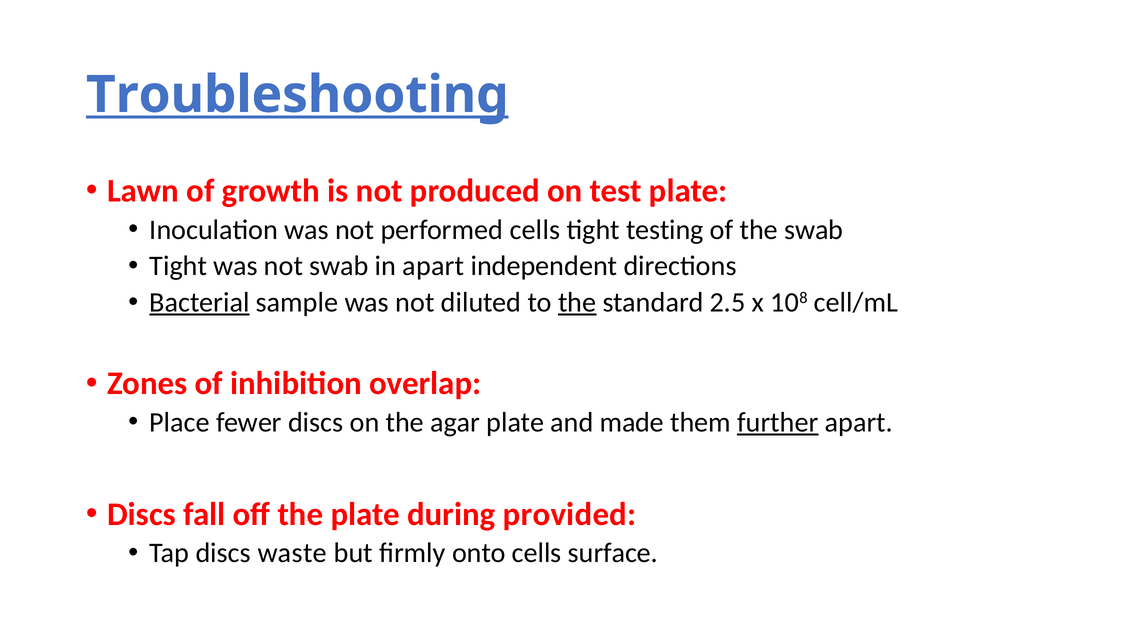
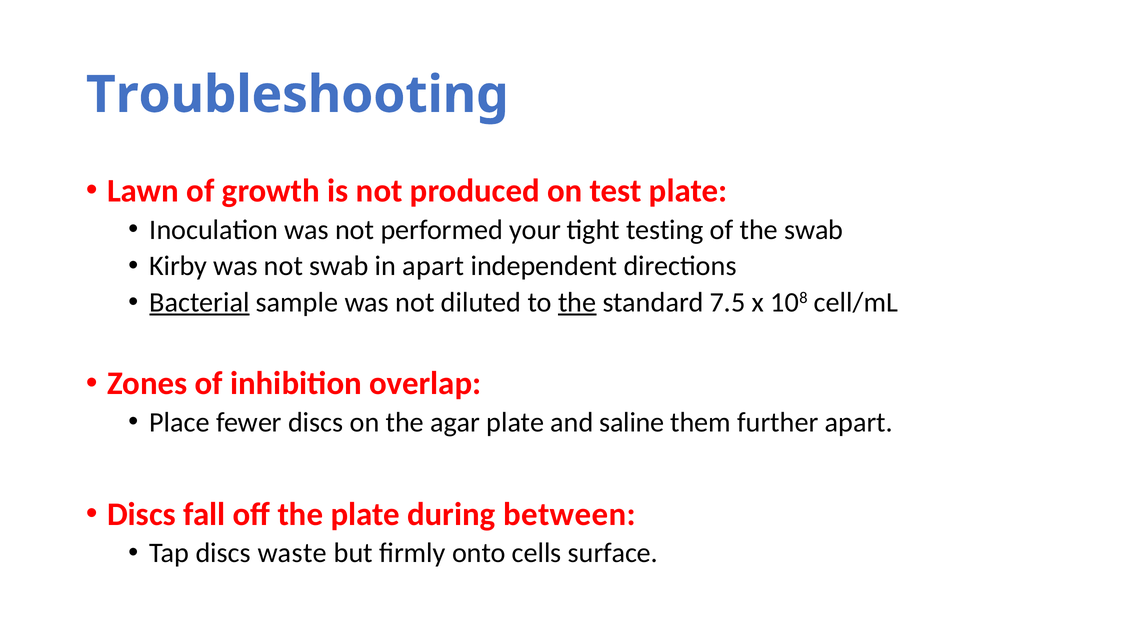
Troubleshooting underline: present -> none (297, 95)
performed cells: cells -> your (535, 230)
Tight: Tight -> Kirby (178, 266)
2.5: 2.5 -> 7.5 (728, 302)
made: made -> saline (632, 422)
further underline: present -> none (778, 422)
provided: provided -> between (570, 514)
